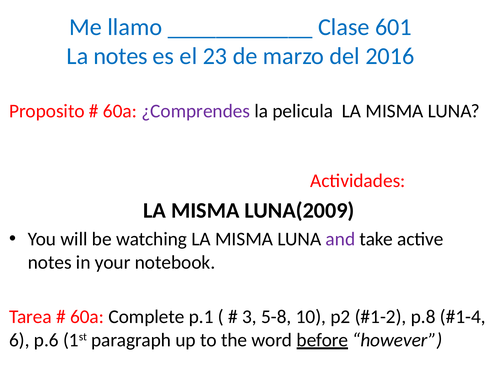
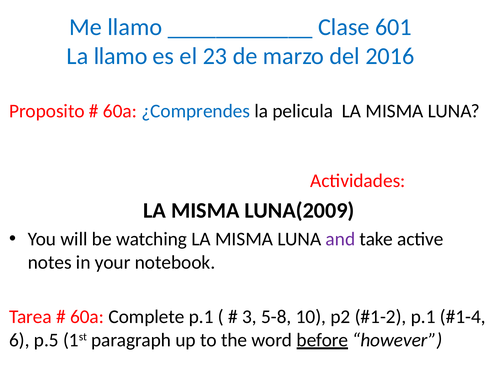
La notes: notes -> llamo (121, 56)
¿Comprendes colour: purple -> blue (196, 111)
p.8: p.8 -> p.1 (423, 316)
p.6: p.6 -> p.5 (46, 340)
